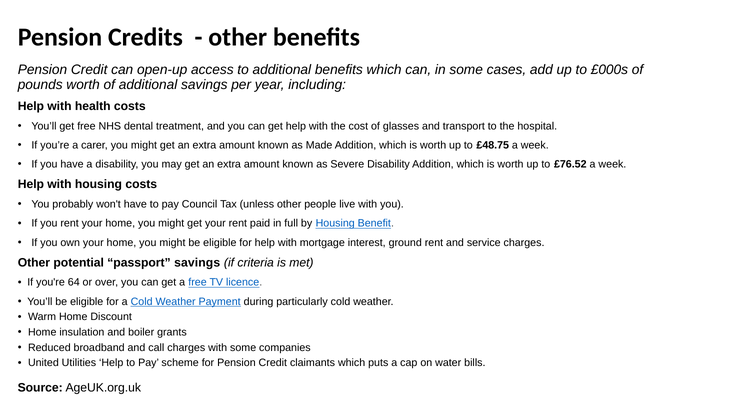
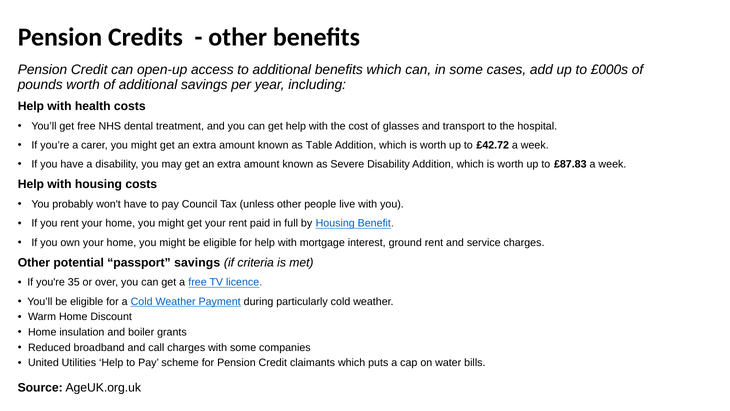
Made: Made -> Table (319, 145)
£48.75: £48.75 -> £42.72 (493, 145)
£76.52: £76.52 -> £87.83 (570, 164)
64: 64 -> 35 (74, 282)
